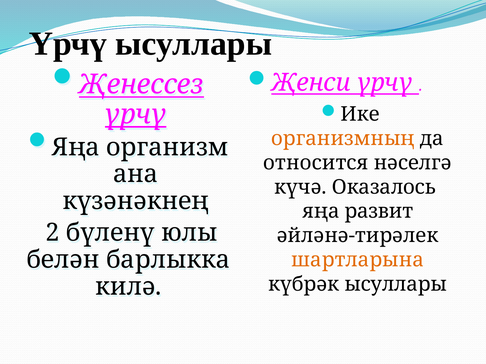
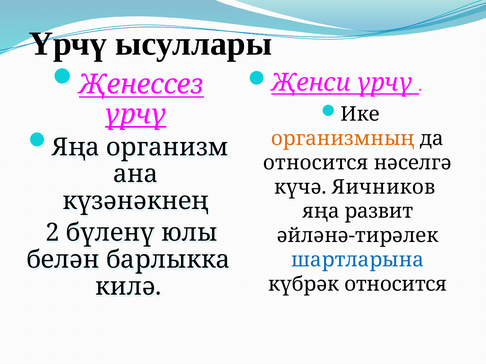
Оказалось: Оказалось -> Яичников (384, 187)
шартларына colour: orange -> blue (358, 260)
күбрәк ысуллары: ысуллары -> относится (396, 284)
